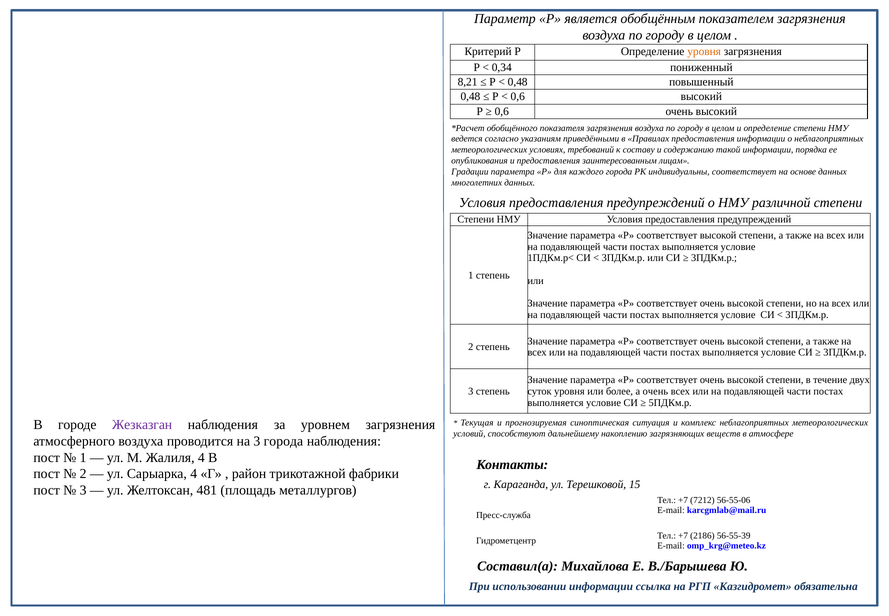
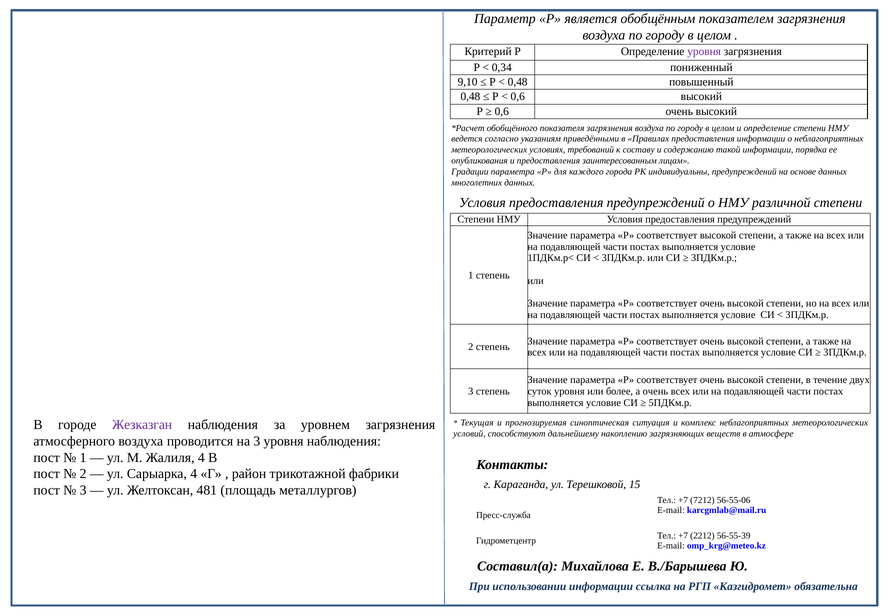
уровня colour: orange -> purple (704, 52)
8,21: 8,21 -> 9,10 (468, 82)
индивидуальны соответствует: соответствует -> предупреждений (744, 172)
3 города: города -> уровня (284, 441)
2186: 2186 -> 2212 (702, 535)
